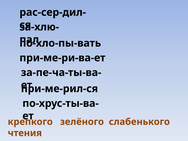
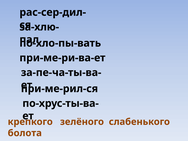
чтения: чтения -> болота (25, 133)
